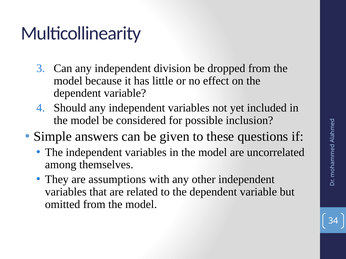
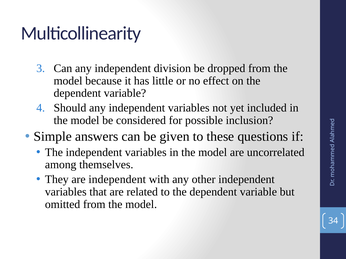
are assumptions: assumptions -> independent (117, 180)
